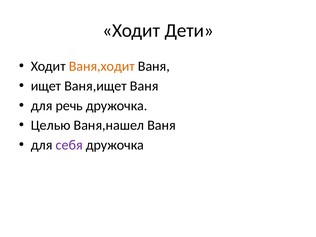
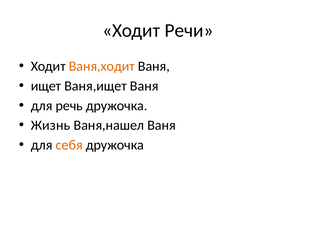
Дети: Дети -> Речи (189, 31)
Целью: Целью -> Жизнь (51, 125)
себя colour: purple -> orange (69, 145)
